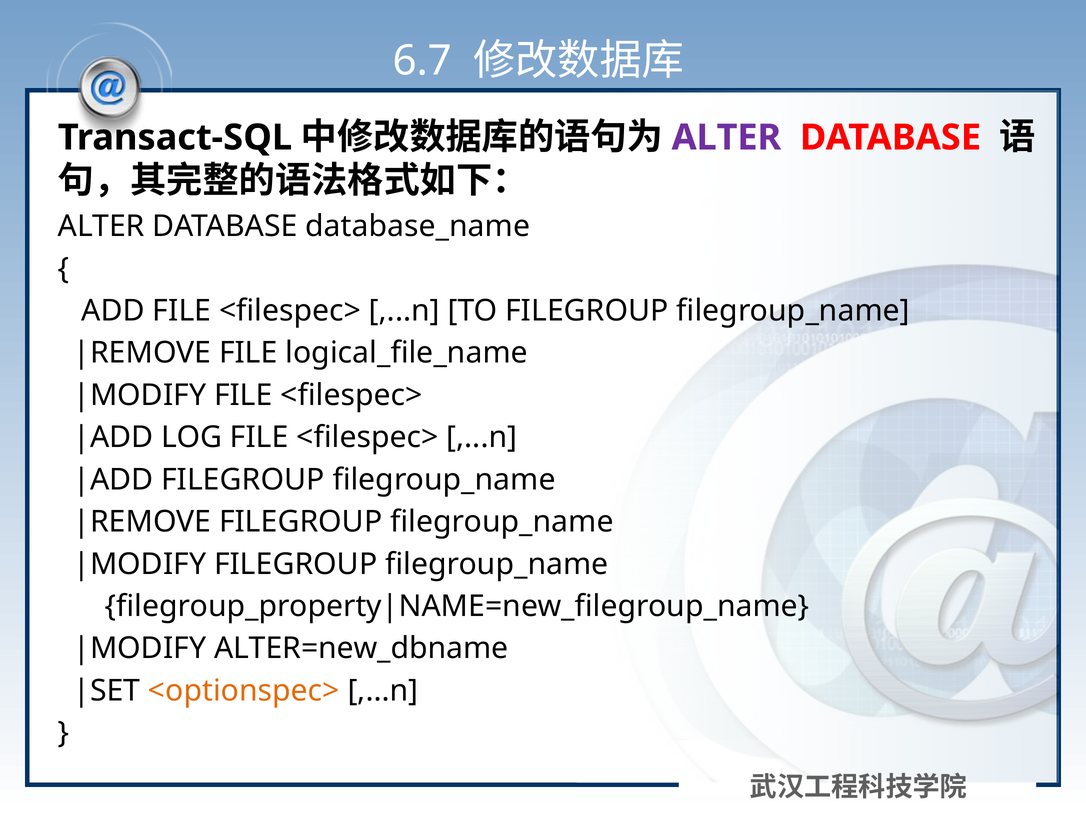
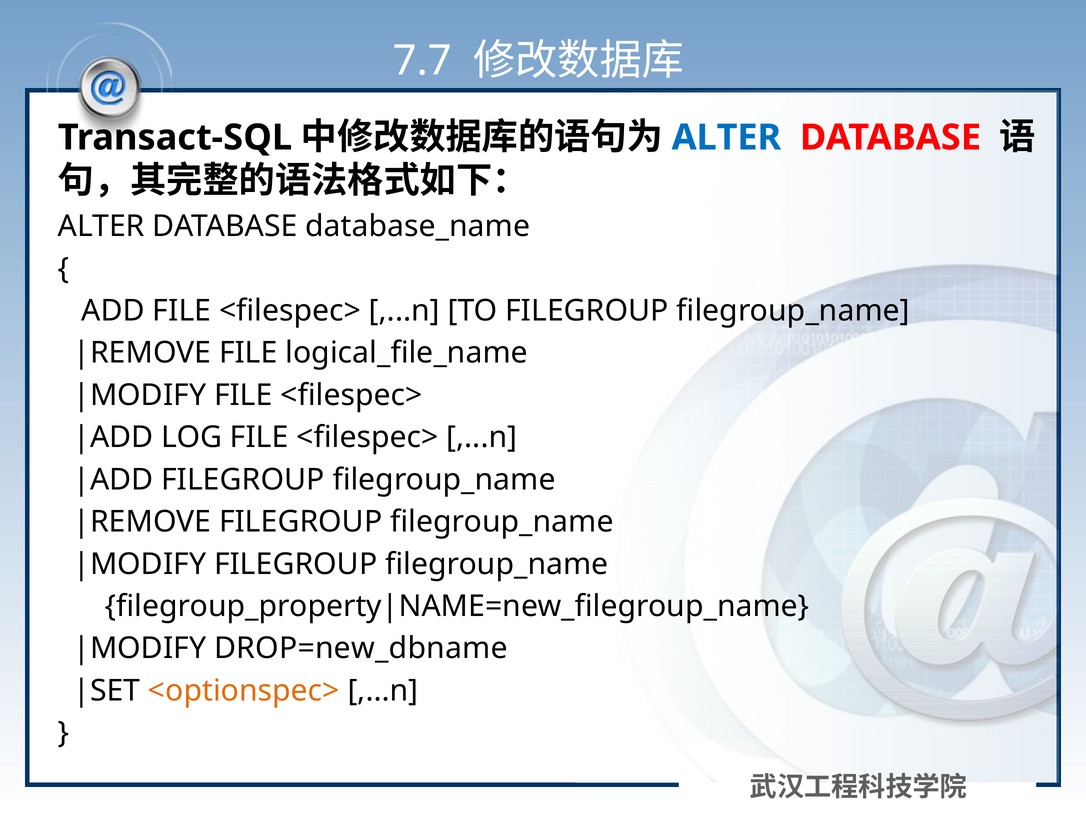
6.7: 6.7 -> 7.7 (422, 61)
ALTER colour: purple -> blue (726, 138)
ALTER=new_dbname: ALTER=new_dbname -> DROP=new_dbname (361, 649)
